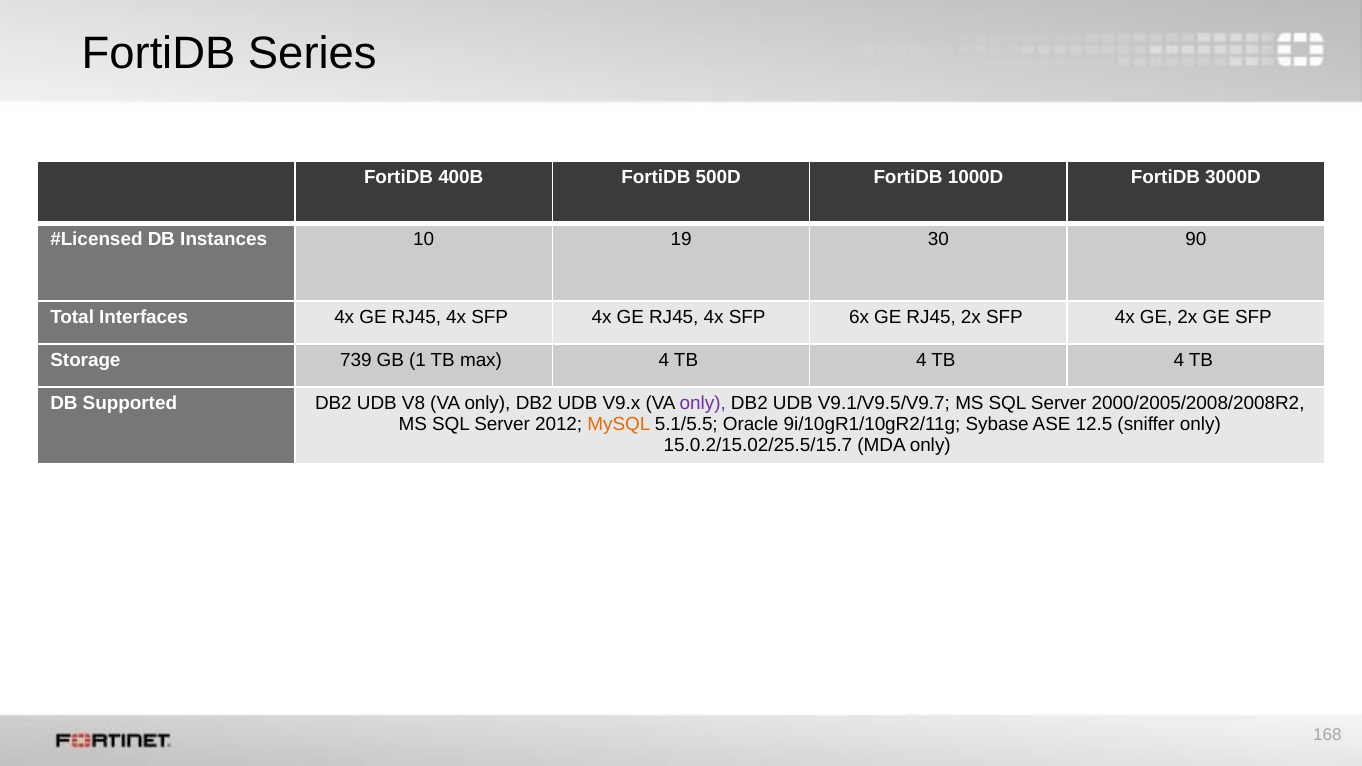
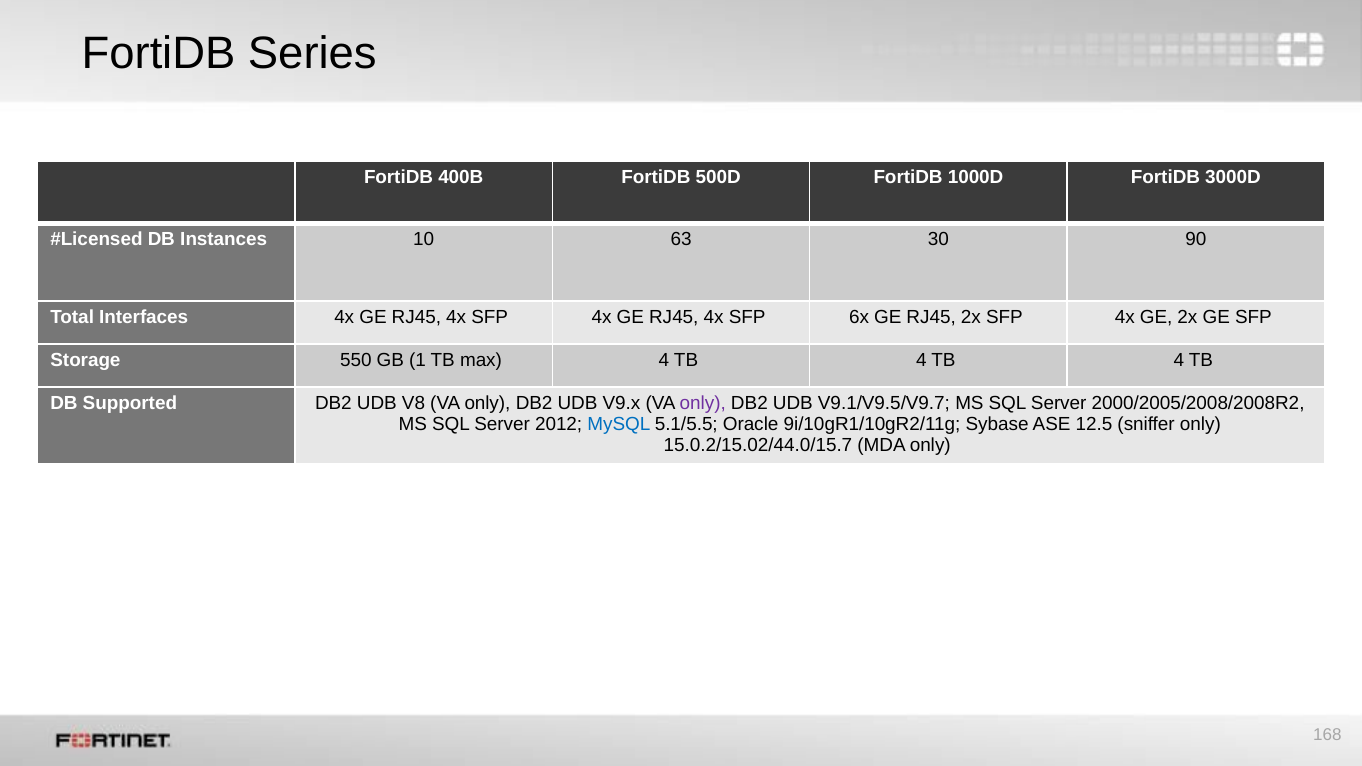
19: 19 -> 63 (681, 240)
739: 739 -> 550 (356, 360)
MySQL colour: orange -> blue (619, 424)
15.0.2/15.02/25.5/15.7: 15.0.2/15.02/25.5/15.7 -> 15.0.2/15.02/44.0/15.7 (758, 446)
